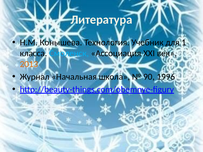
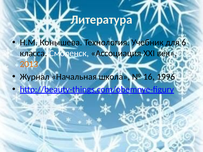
1: 1 -> 6 (184, 43)
Смоленск colour: light blue -> white (69, 53)
90: 90 -> 16 (149, 77)
